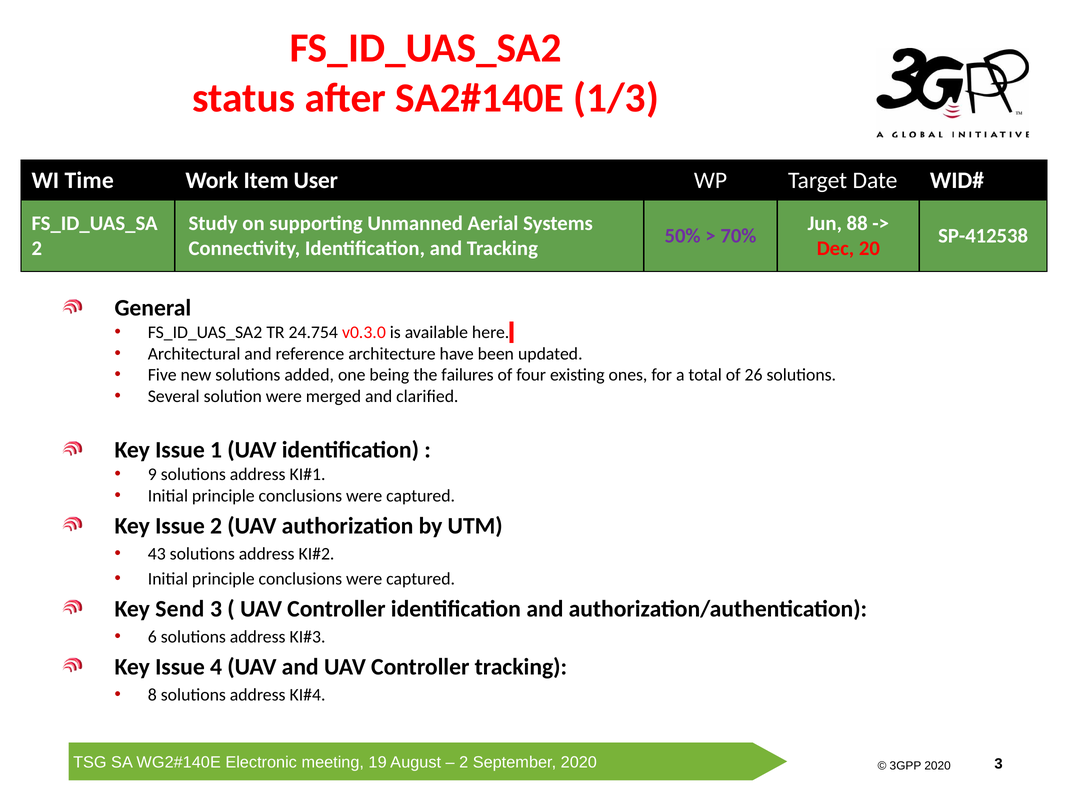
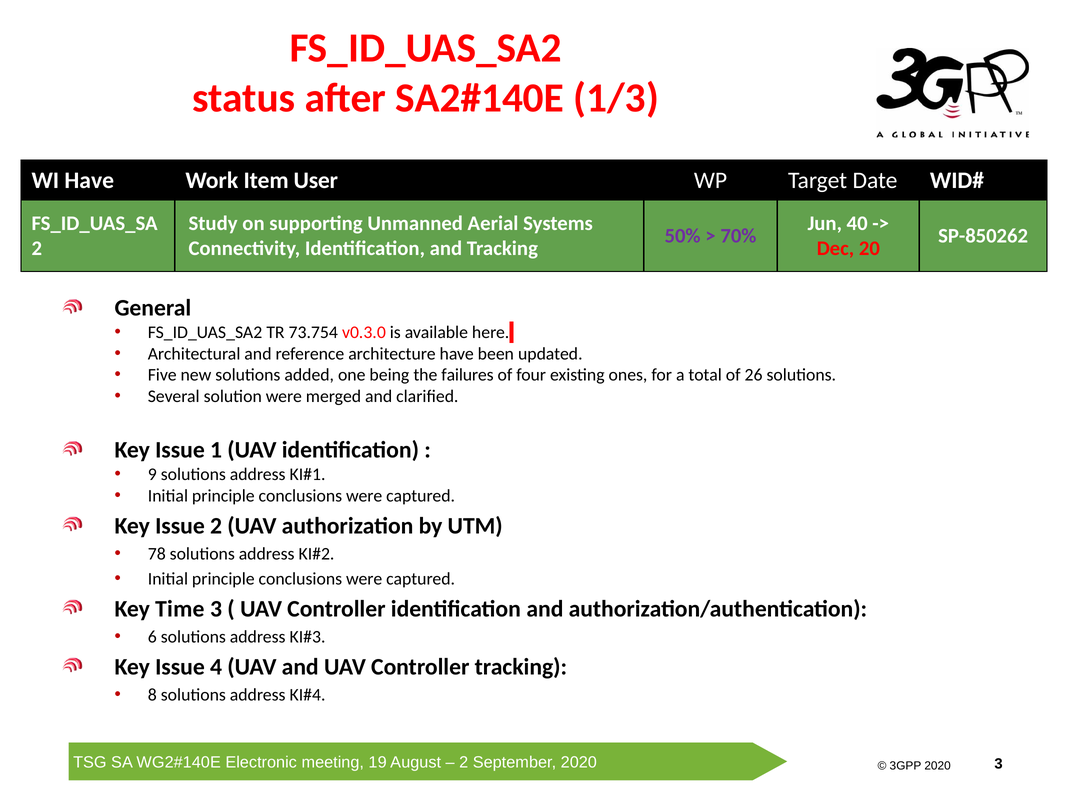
WI Time: Time -> Have (89, 180)
88: 88 -> 40 (857, 223)
SP-412538: SP-412538 -> SP-850262 (983, 236)
24.754: 24.754 -> 73.754 (313, 332)
43: 43 -> 78 (157, 554)
Send: Send -> Time (180, 609)
